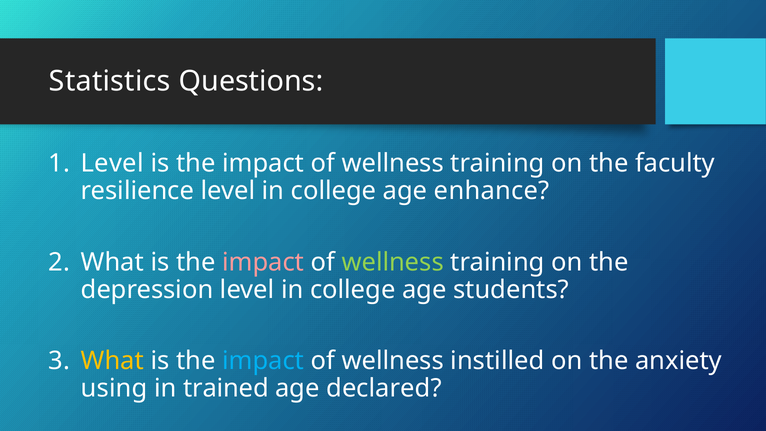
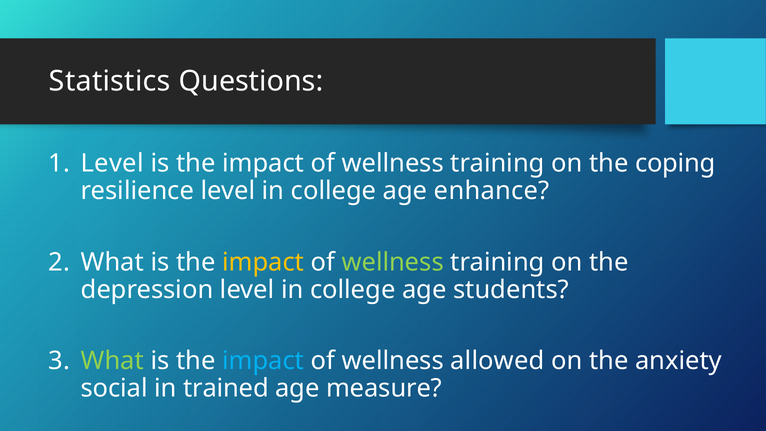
faculty: faculty -> coping (675, 163)
impact colour: pink -> yellow (263, 262)
What colour: yellow -> light green (112, 361)
instilled: instilled -> allowed (497, 361)
using: using -> social (114, 388)
declared: declared -> measure (384, 388)
